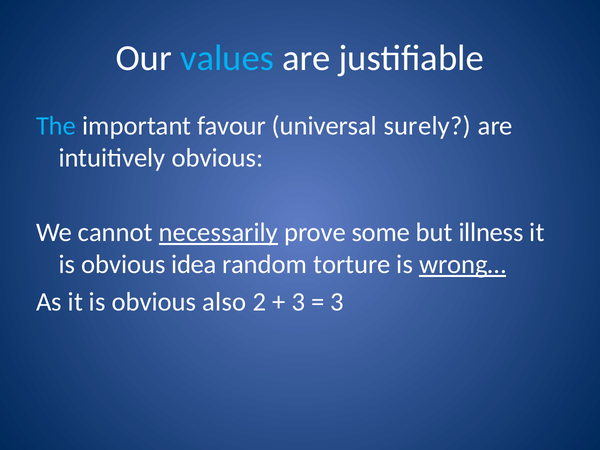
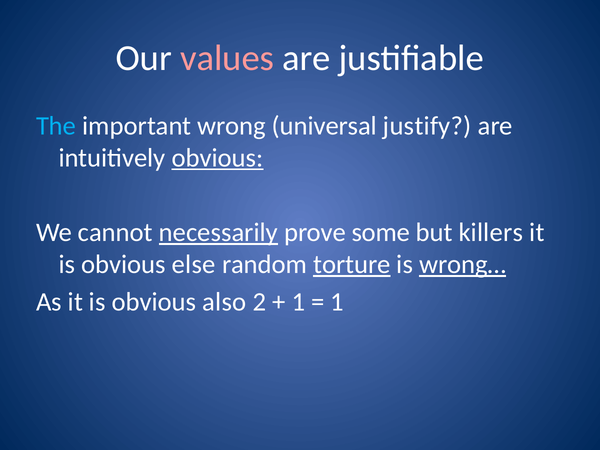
values colour: light blue -> pink (227, 58)
favour: favour -> wrong (231, 126)
surely: surely -> justify (427, 126)
obvious underline: none -> present (217, 158)
illness: illness -> killers (491, 233)
idea: idea -> else (194, 265)
torture underline: none -> present (352, 265)
3: 3 -> 1 (298, 302)
3: 3 -> 1 (337, 302)
